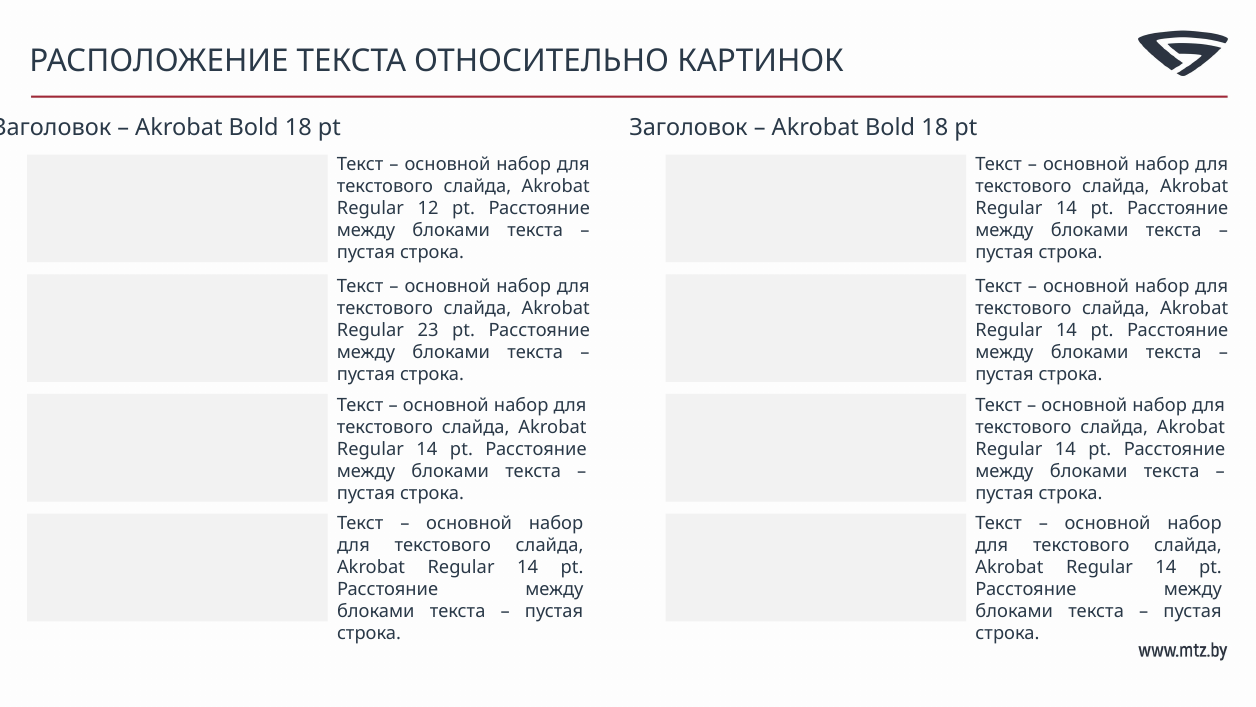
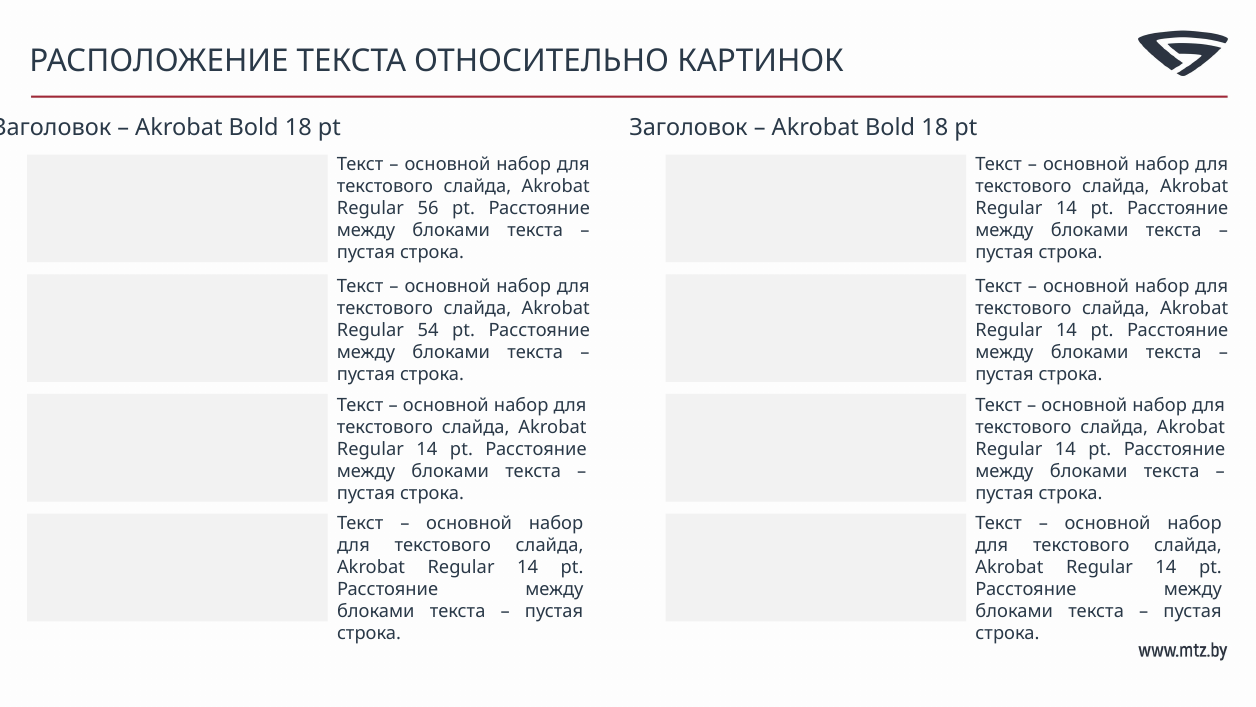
12: 12 -> 56 (428, 208)
23: 23 -> 54 (428, 330)
